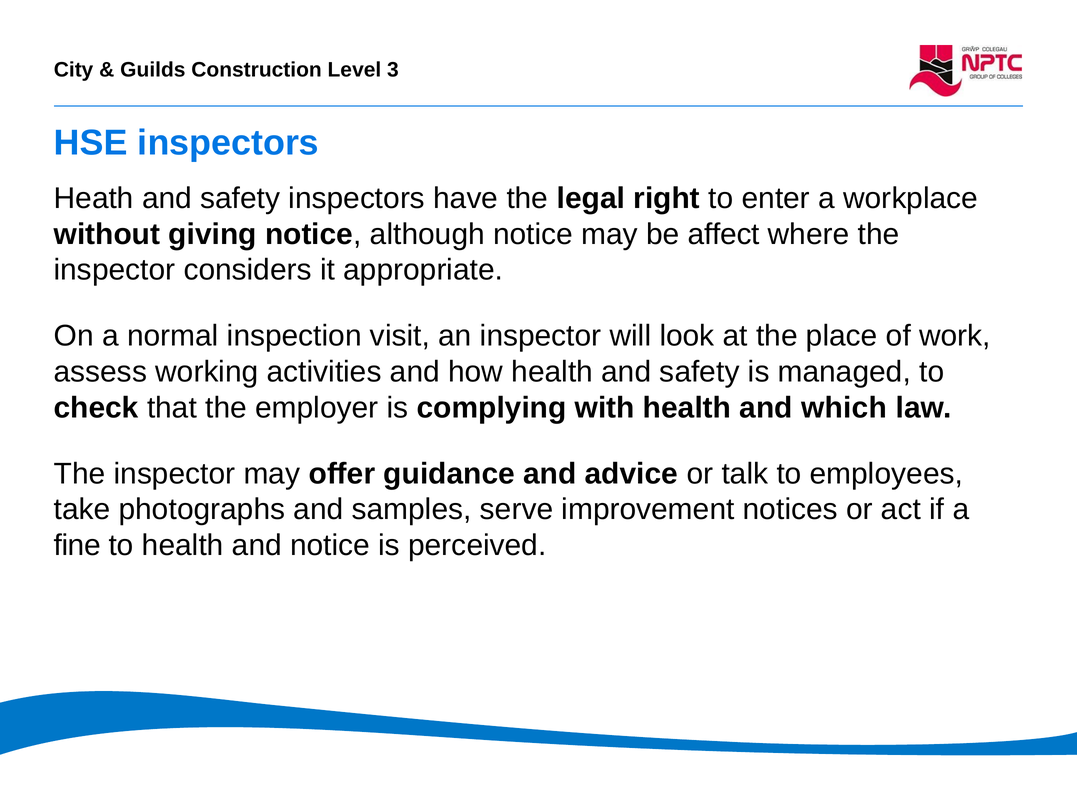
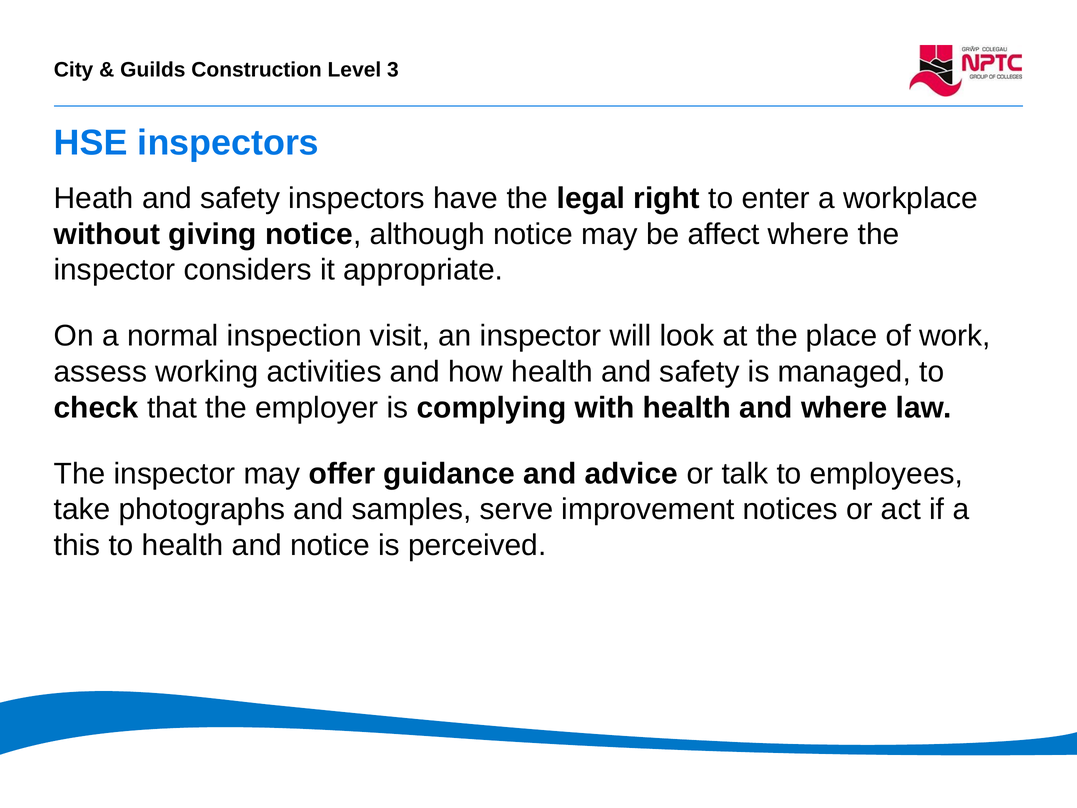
and which: which -> where (844, 408)
fine: fine -> this (77, 545)
